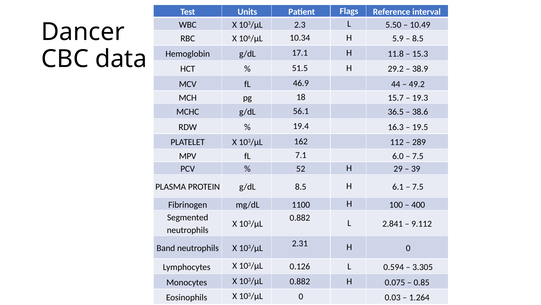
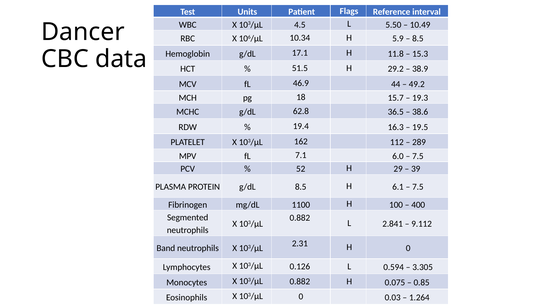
2.3: 2.3 -> 4.5 (300, 25)
56.1: 56.1 -> 62.8 (301, 111)
